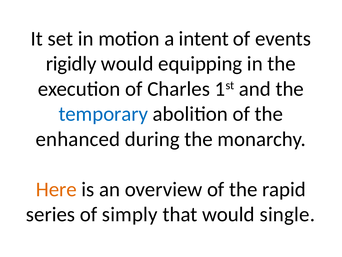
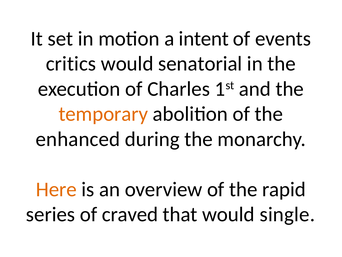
rigidly: rigidly -> critics (71, 64)
equipping: equipping -> senatorial (200, 64)
temporary colour: blue -> orange (103, 114)
simply: simply -> craved (130, 214)
